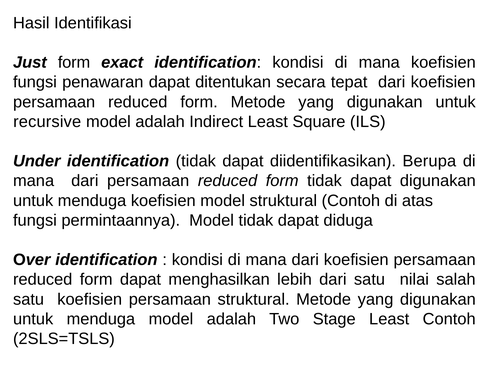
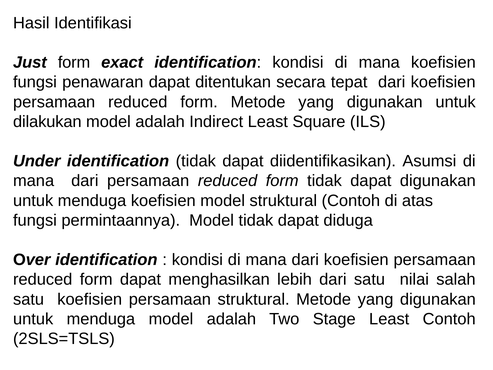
recursive: recursive -> dilakukan (47, 122)
Berupa: Berupa -> Asumsi (429, 161)
